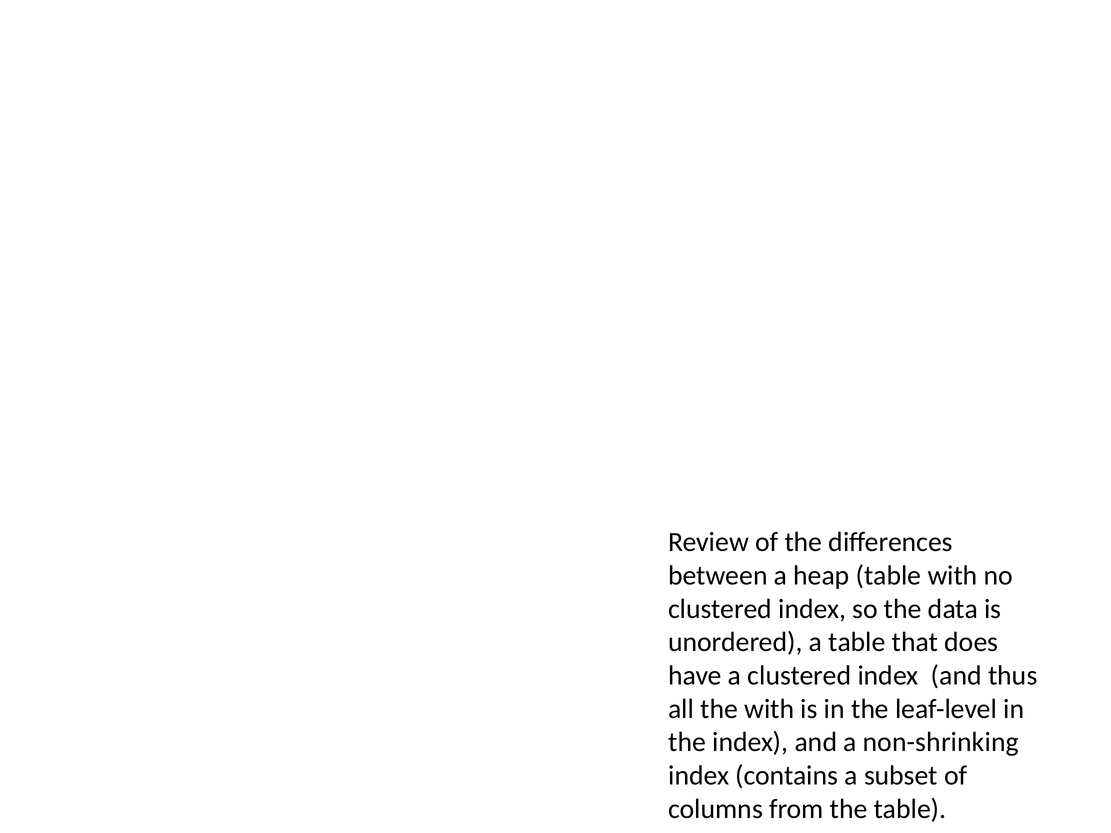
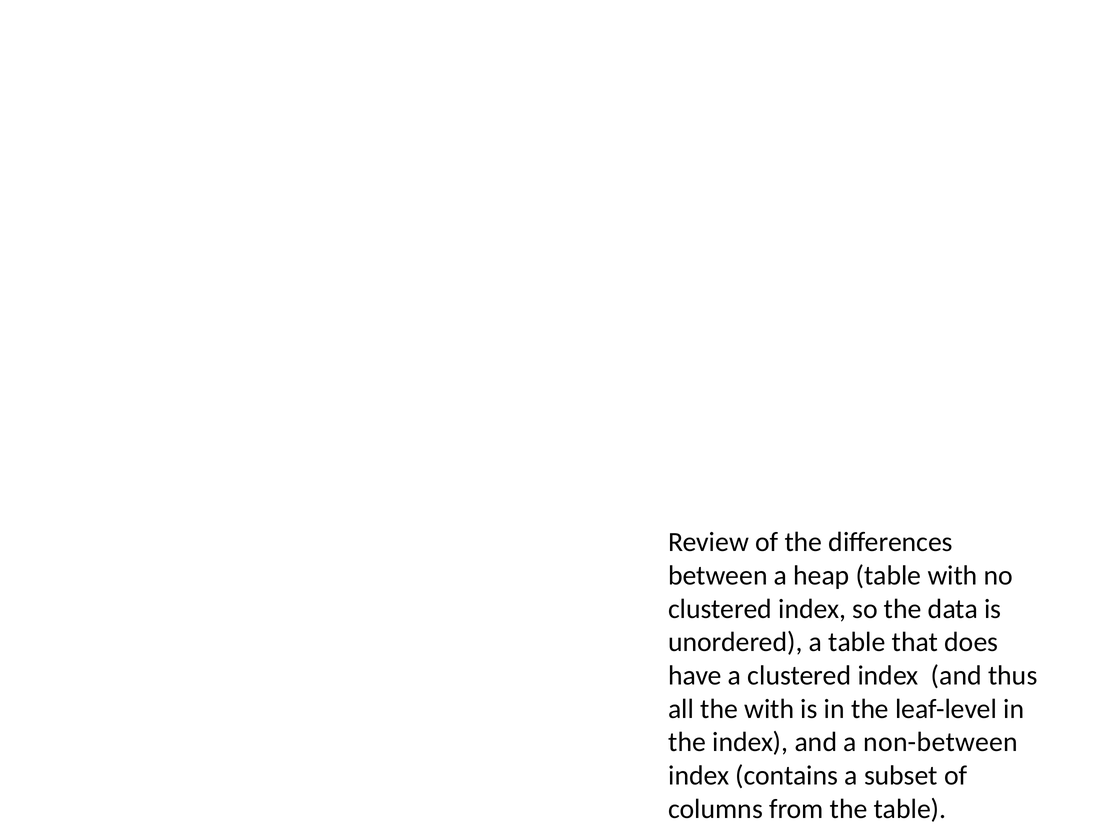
non-shrinking: non-shrinking -> non-between (941, 742)
